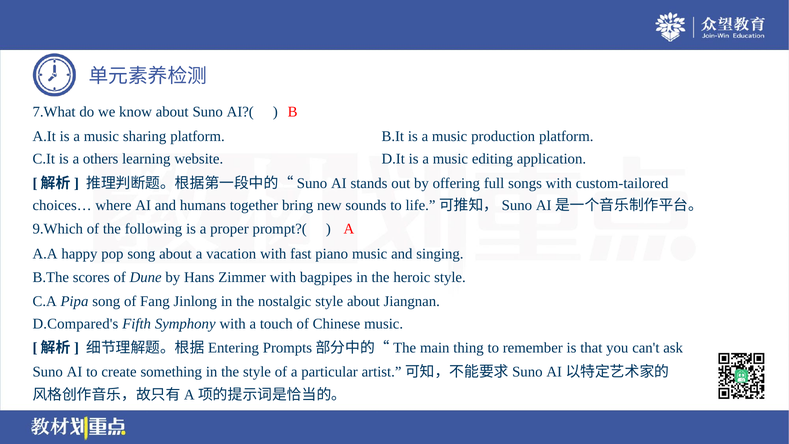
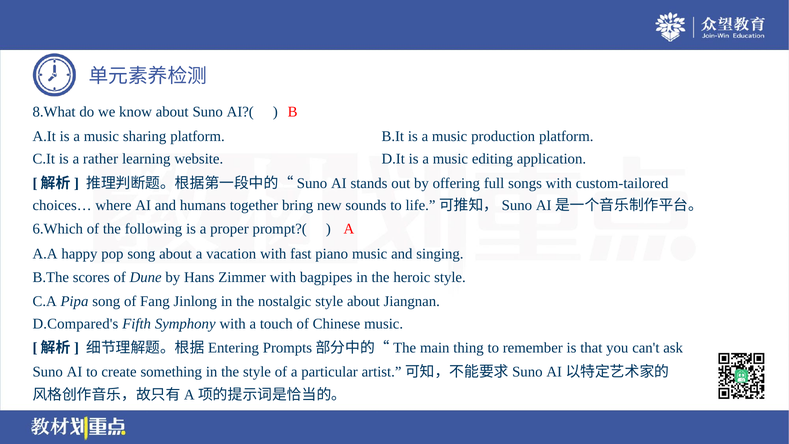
7.What: 7.What -> 8.What (54, 112)
others: others -> rather (101, 159)
9.Which: 9.Which -> 6.Which (58, 229)
